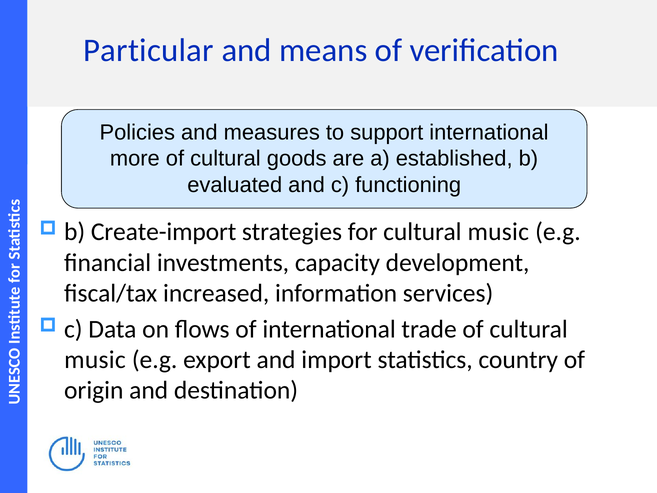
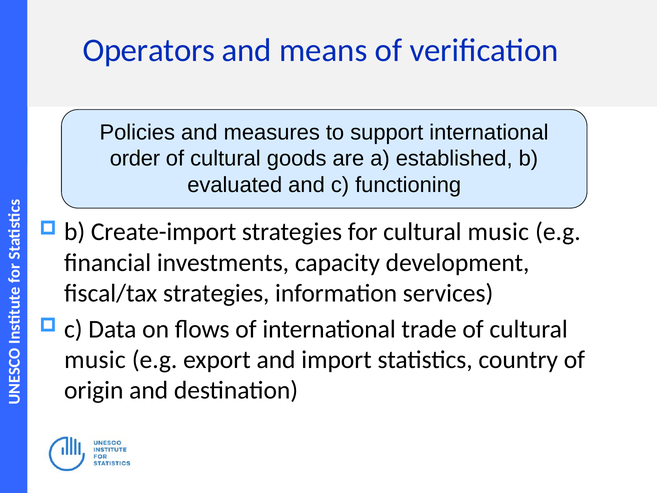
Particular: Particular -> Operators (149, 50)
more: more -> order (135, 158)
fiscal/tax increased: increased -> strategies (216, 293)
